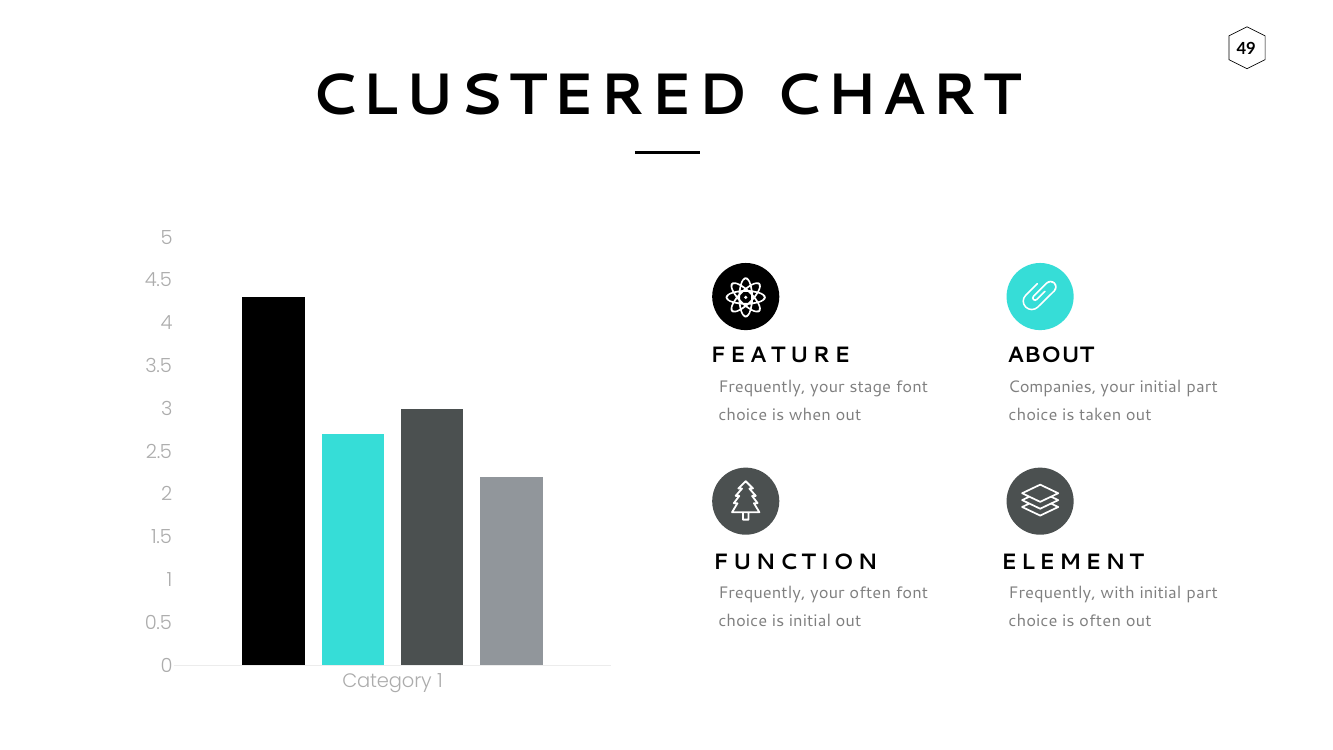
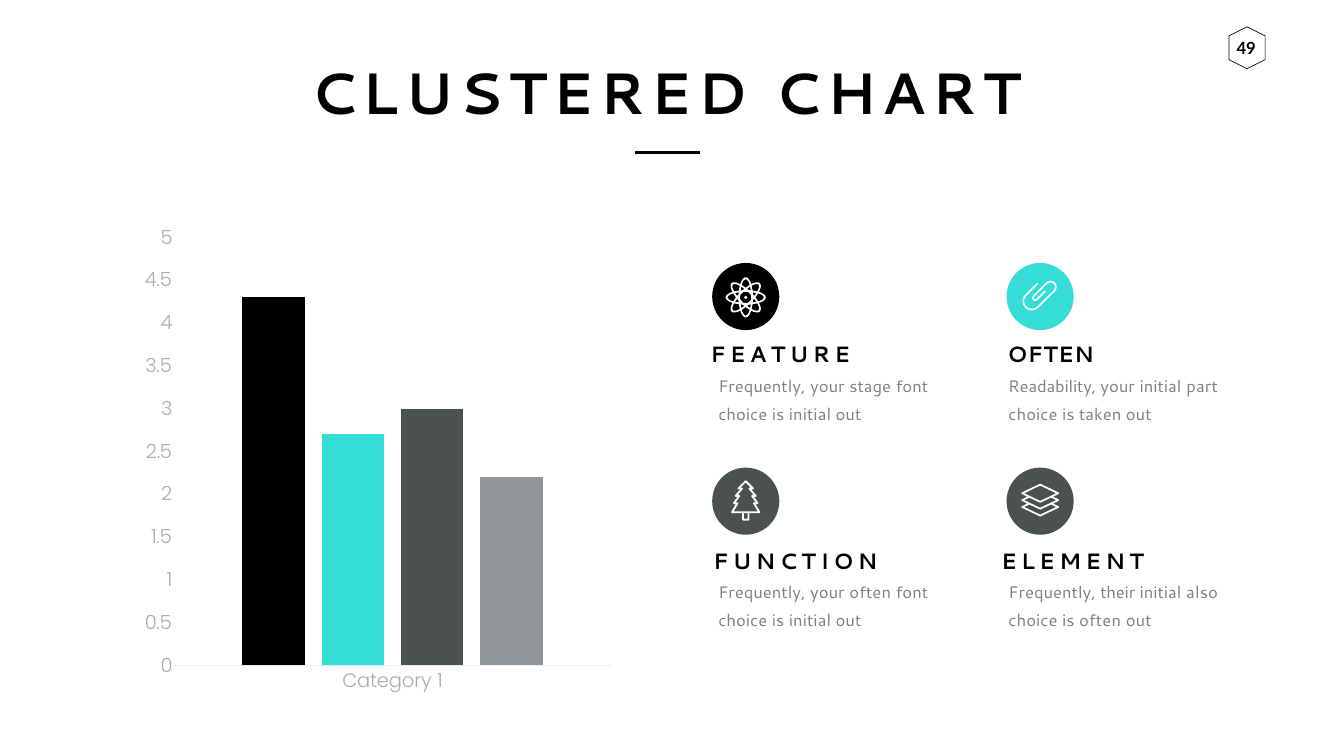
FEATURE ABOUT: ABOUT -> OFTEN (1051, 355)
Companies: Companies -> Readability (1052, 387)
when: when -> initial (810, 415)
with: with -> their (1118, 593)
part: part -> also (1202, 593)
